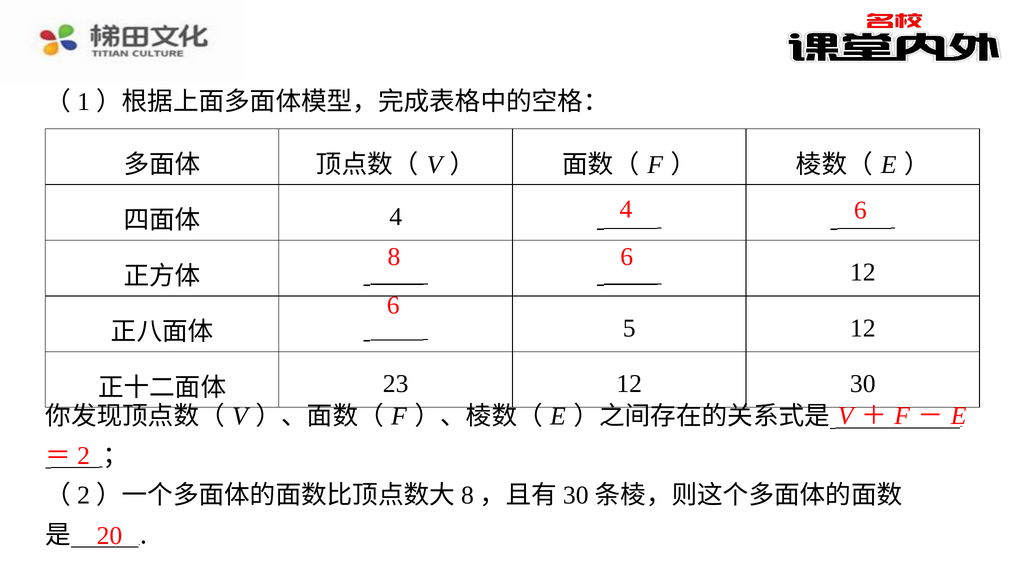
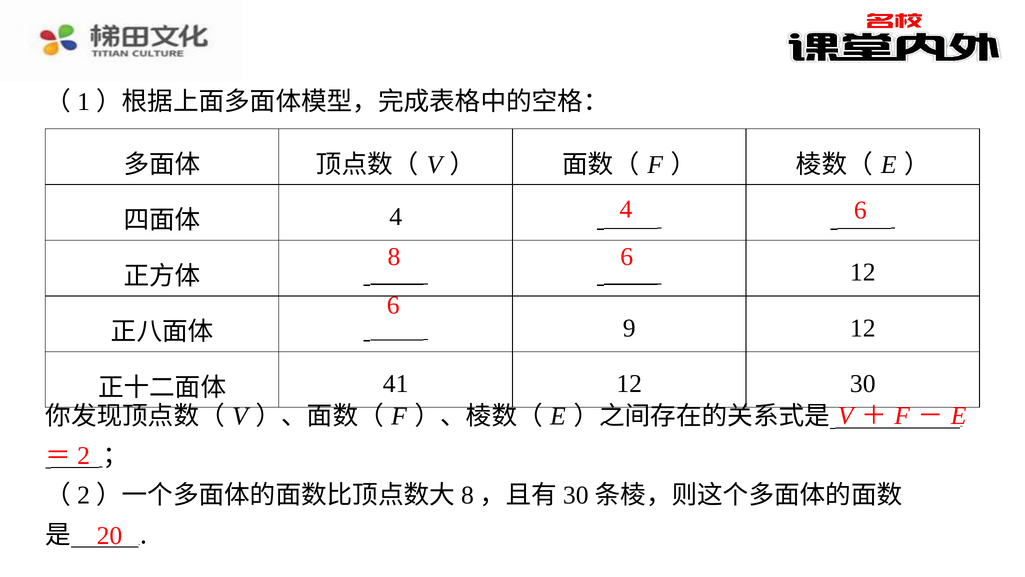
5: 5 -> 9 (629, 328)
23: 23 -> 41 (396, 384)
